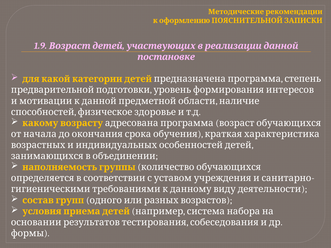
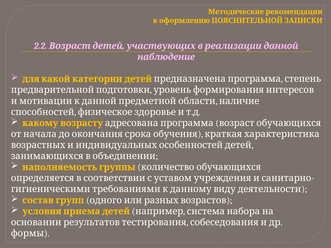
1.9: 1.9 -> 2.2 (40, 46)
постановке: постановке -> наблюдение (166, 57)
